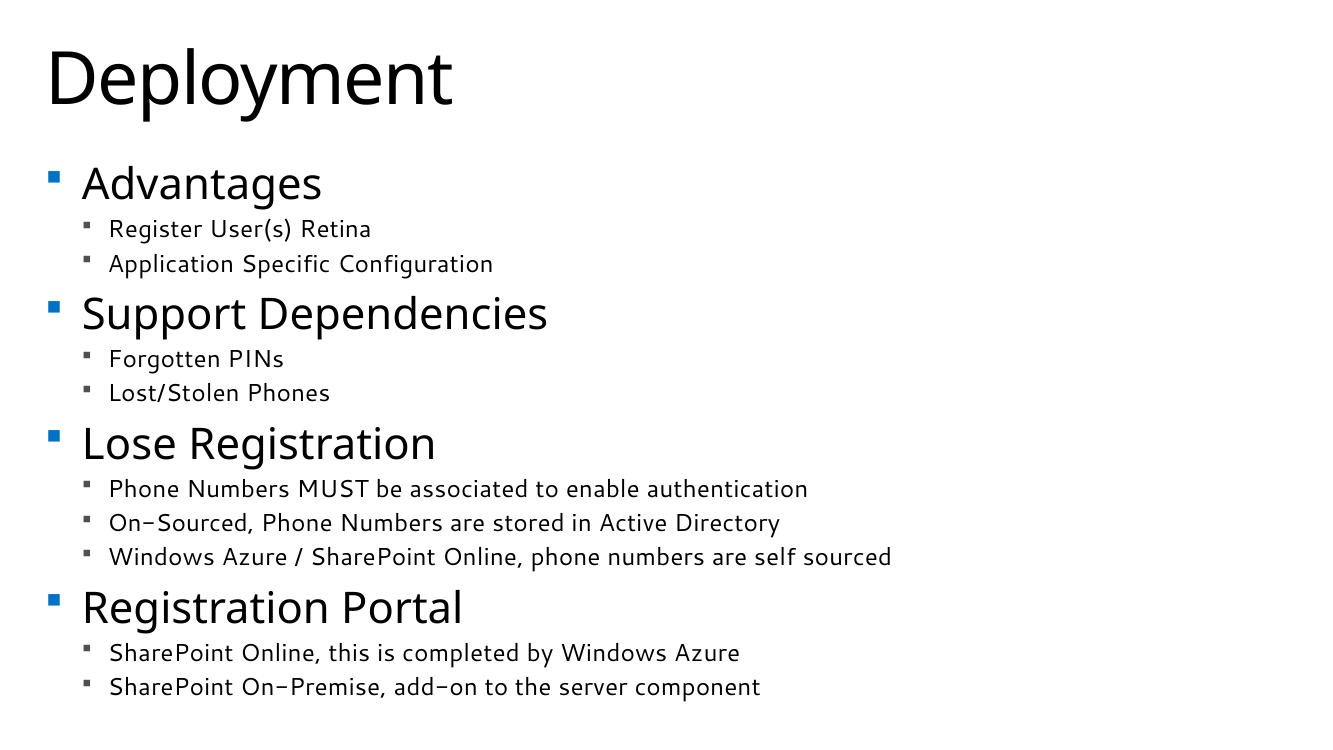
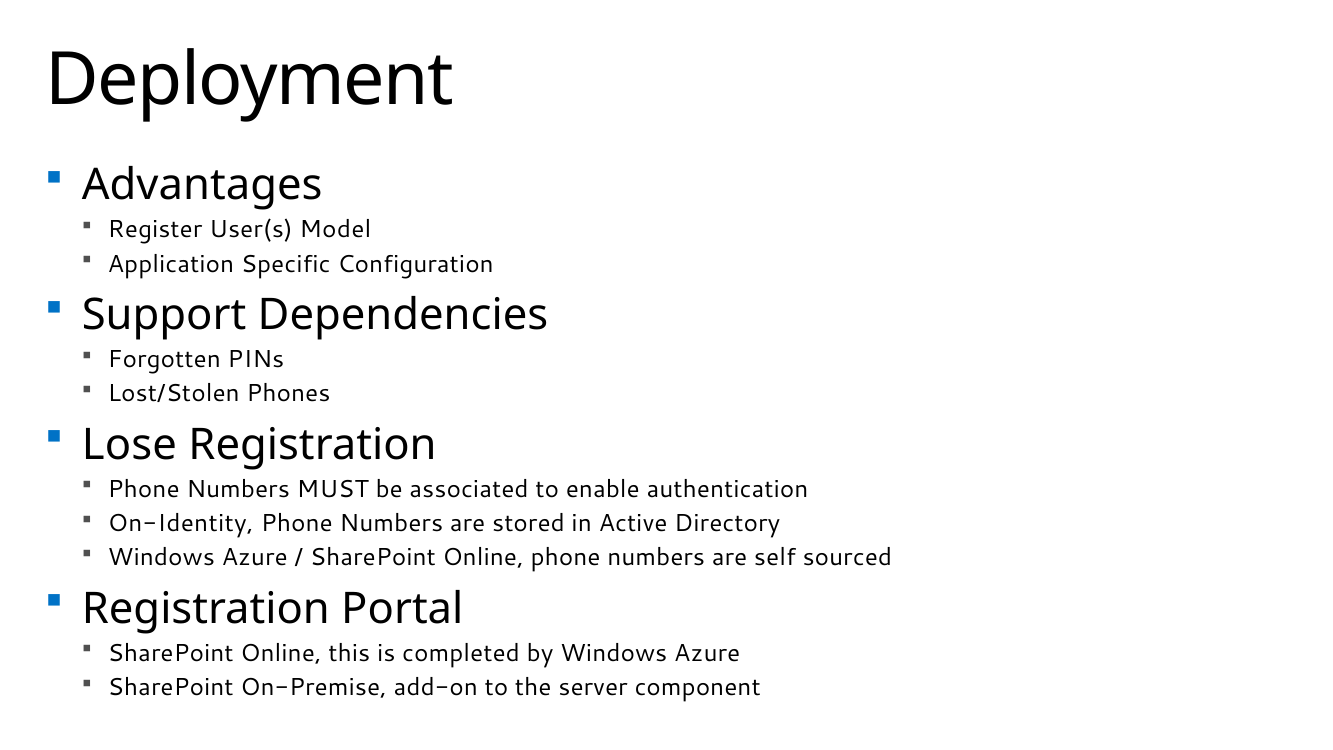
Retina: Retina -> Model (335, 230)
On-Sourced: On-Sourced -> On-Identity (181, 523)
